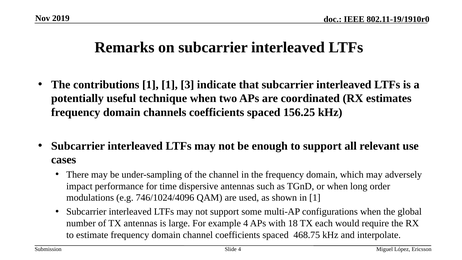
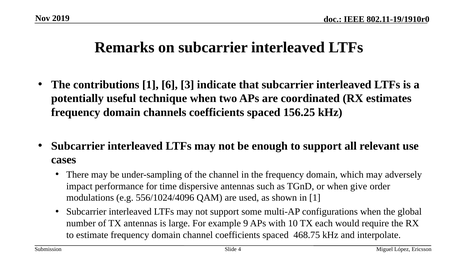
1 1: 1 -> 6 (170, 85)
long: long -> give (359, 186)
746/1024/4096: 746/1024/4096 -> 556/1024/4096 (165, 198)
example 4: 4 -> 9 (246, 223)
18: 18 -> 10 (293, 223)
